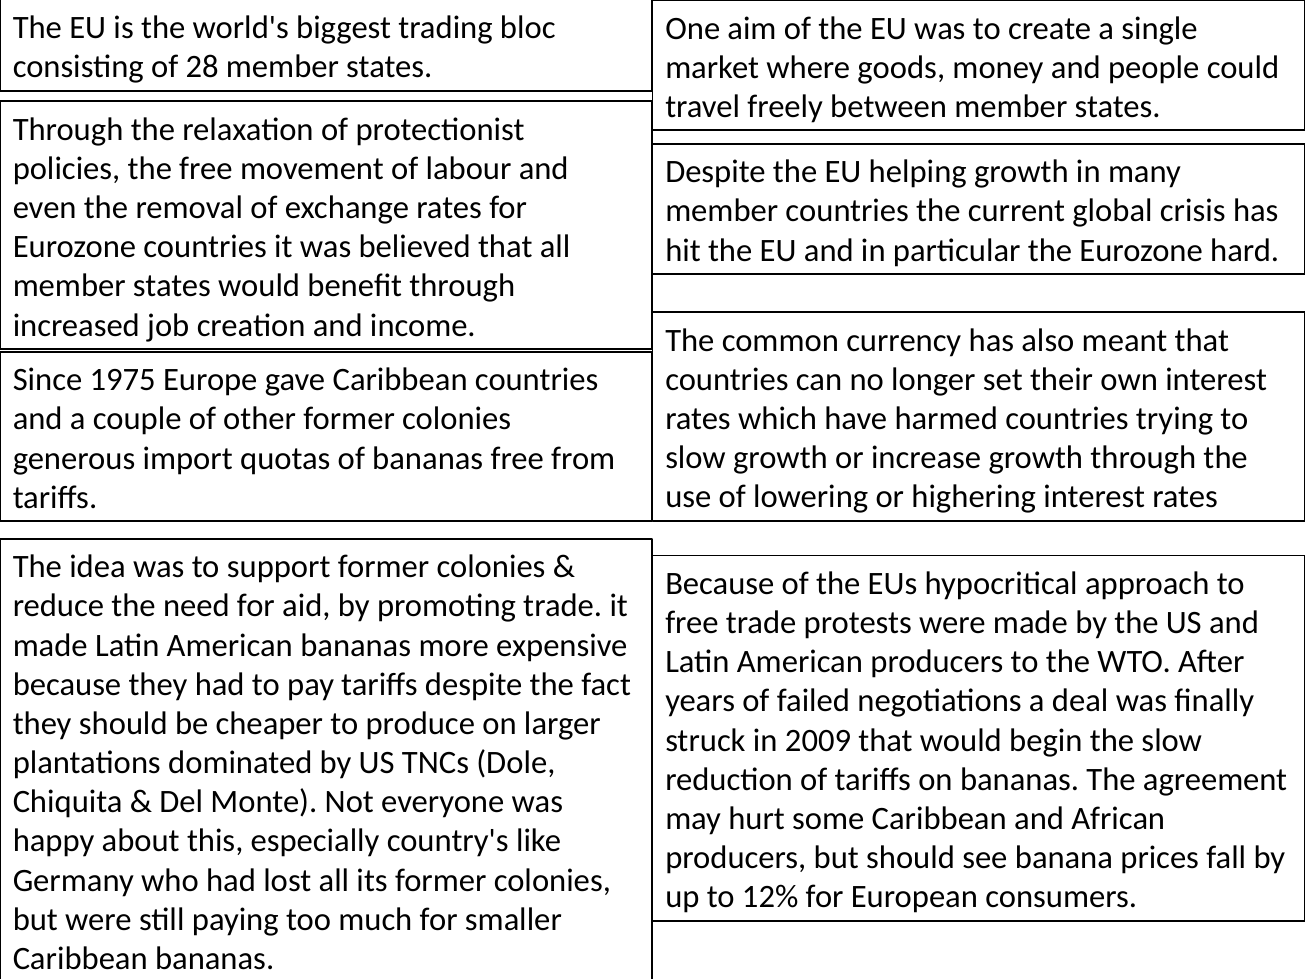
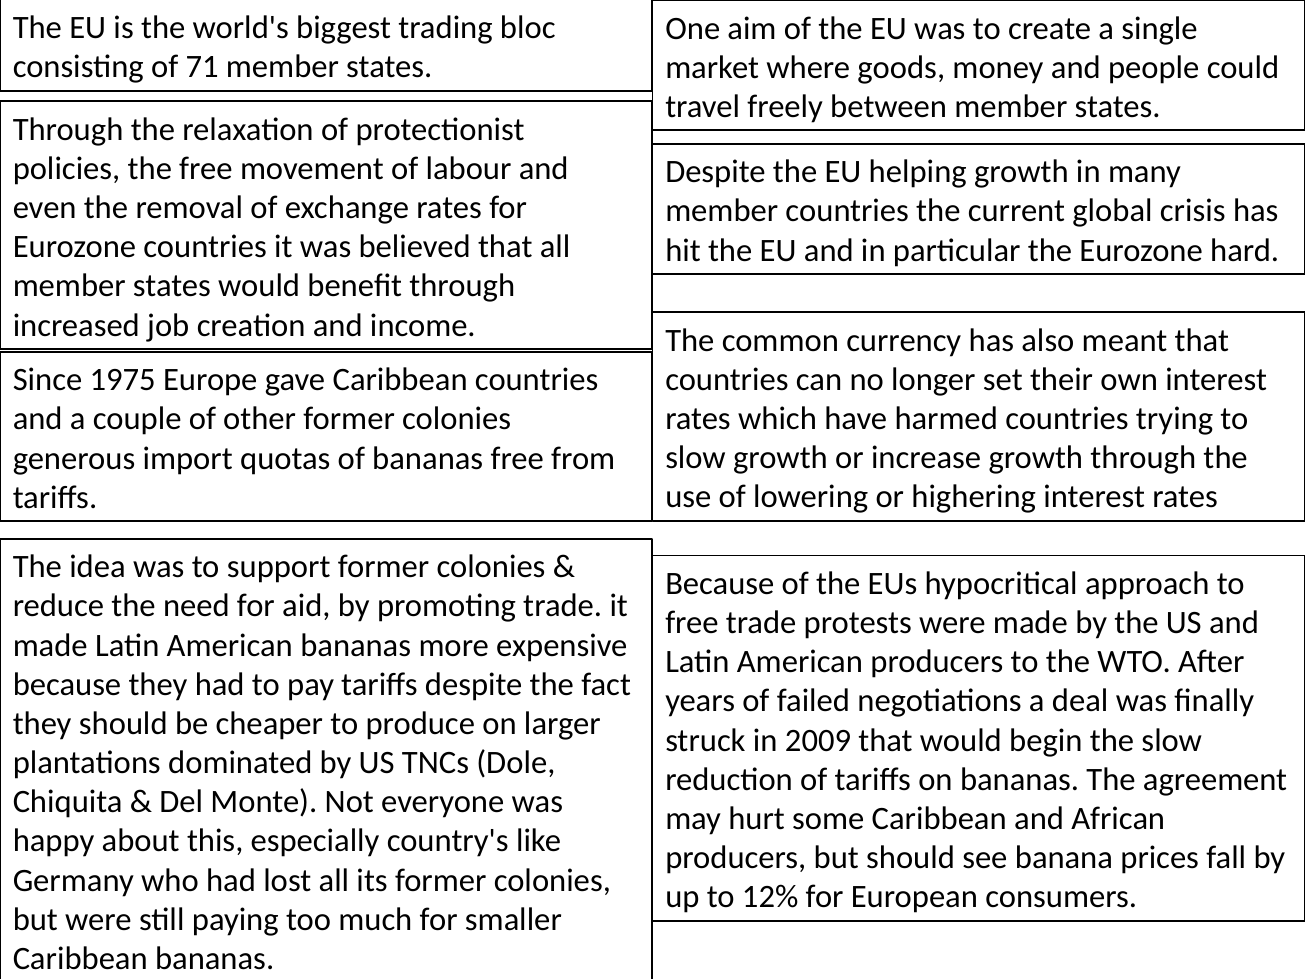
28: 28 -> 71 (202, 67)
